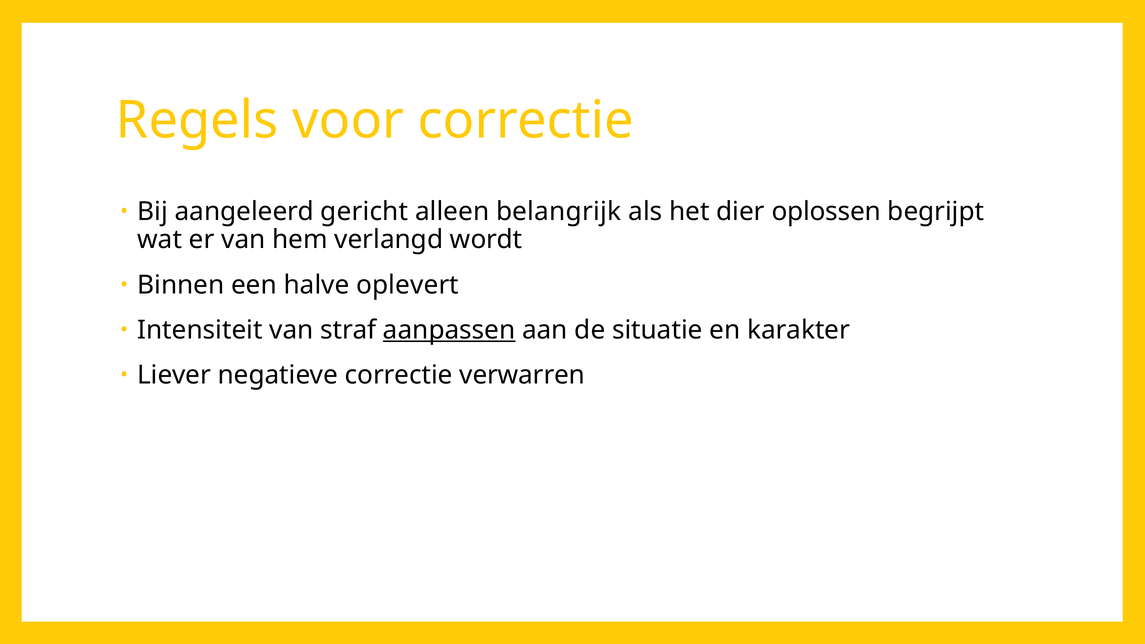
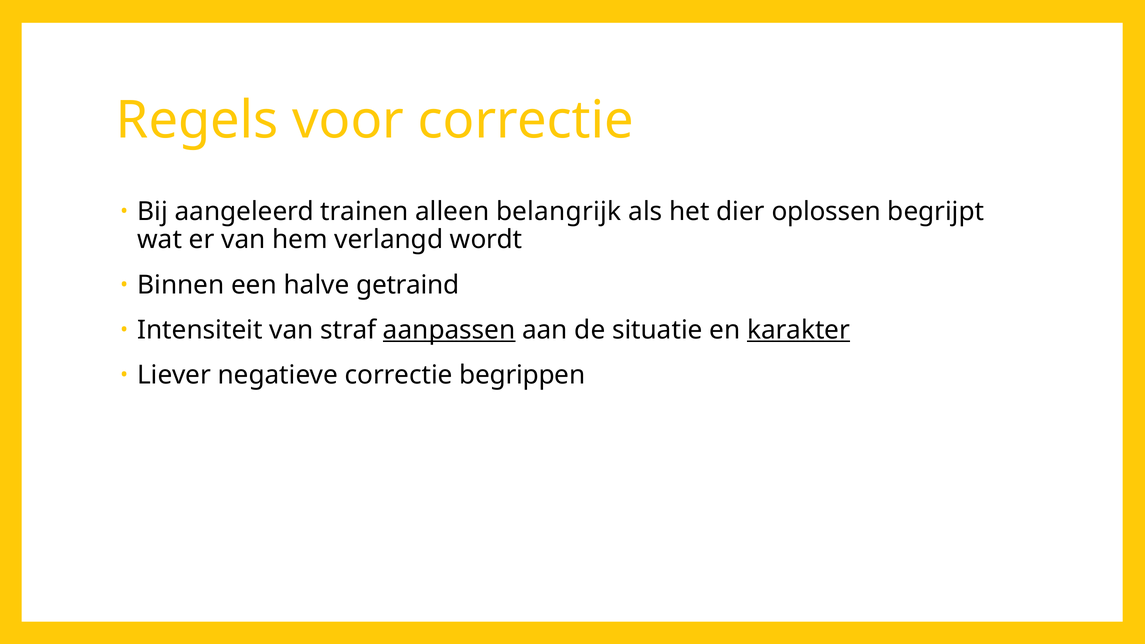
gericht: gericht -> trainen (365, 212)
oplevert: oplevert -> getraind (408, 285)
karakter underline: none -> present (799, 330)
verwarren: verwarren -> begrippen (522, 375)
